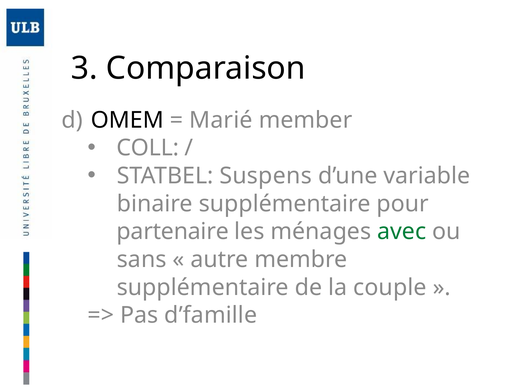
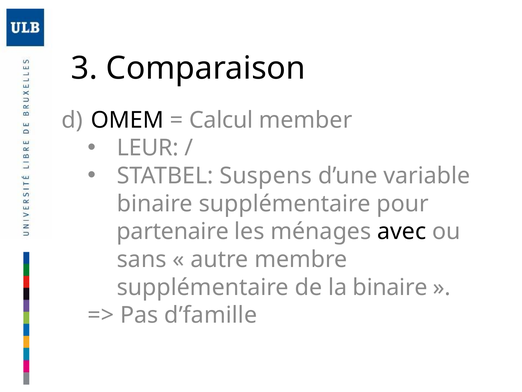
Marié: Marié -> Calcul (221, 120)
COLL: COLL -> LEUR (148, 148)
avec colour: green -> black (402, 231)
la couple: couple -> binaire (390, 287)
